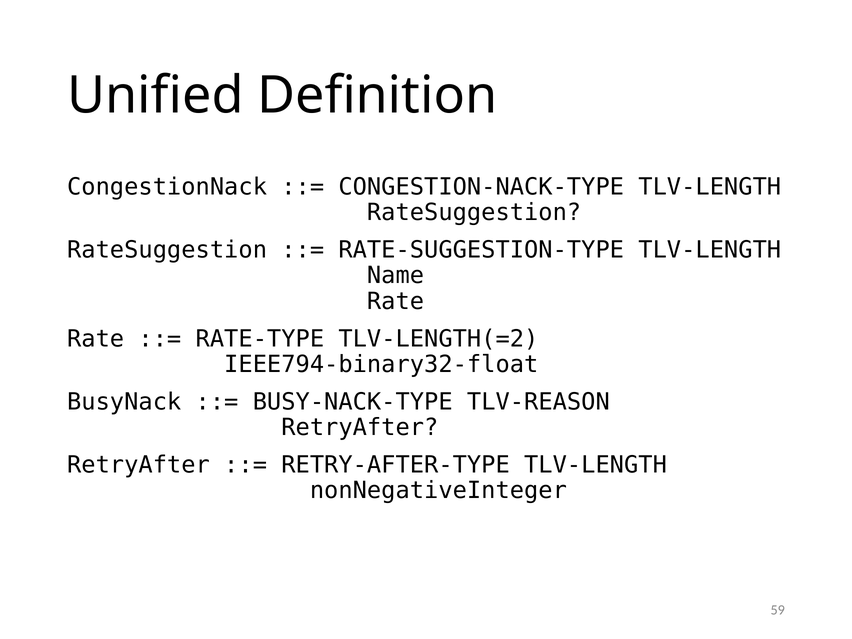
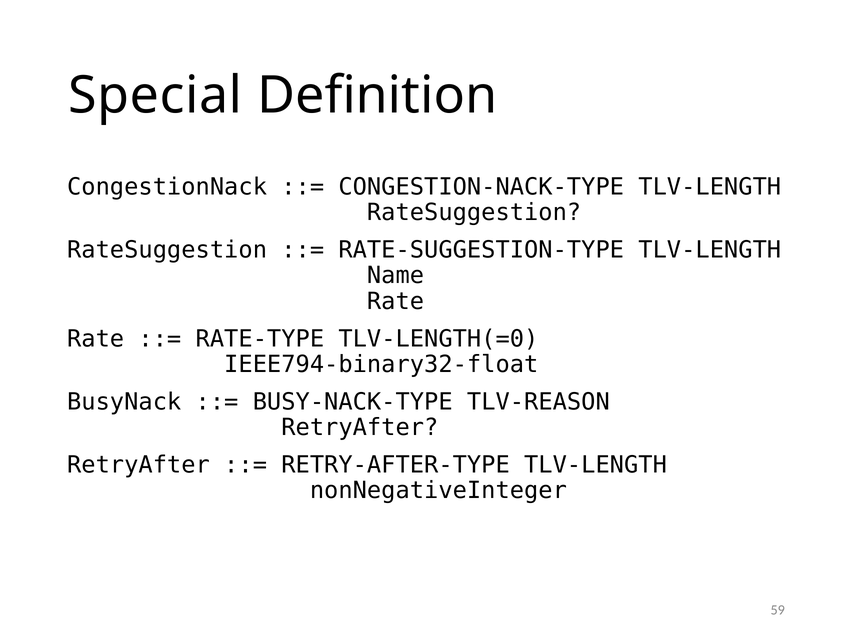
Unified: Unified -> Special (155, 95)
TLV-LENGTH(=2: TLV-LENGTH(=2 -> TLV-LENGTH(=0 (438, 339)
